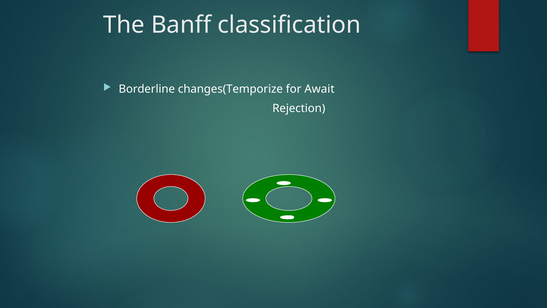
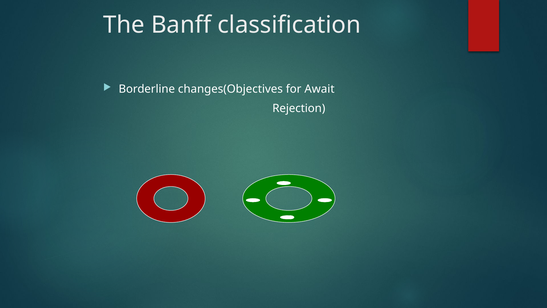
changes(Temporize: changes(Temporize -> changes(Objectives (230, 89)
